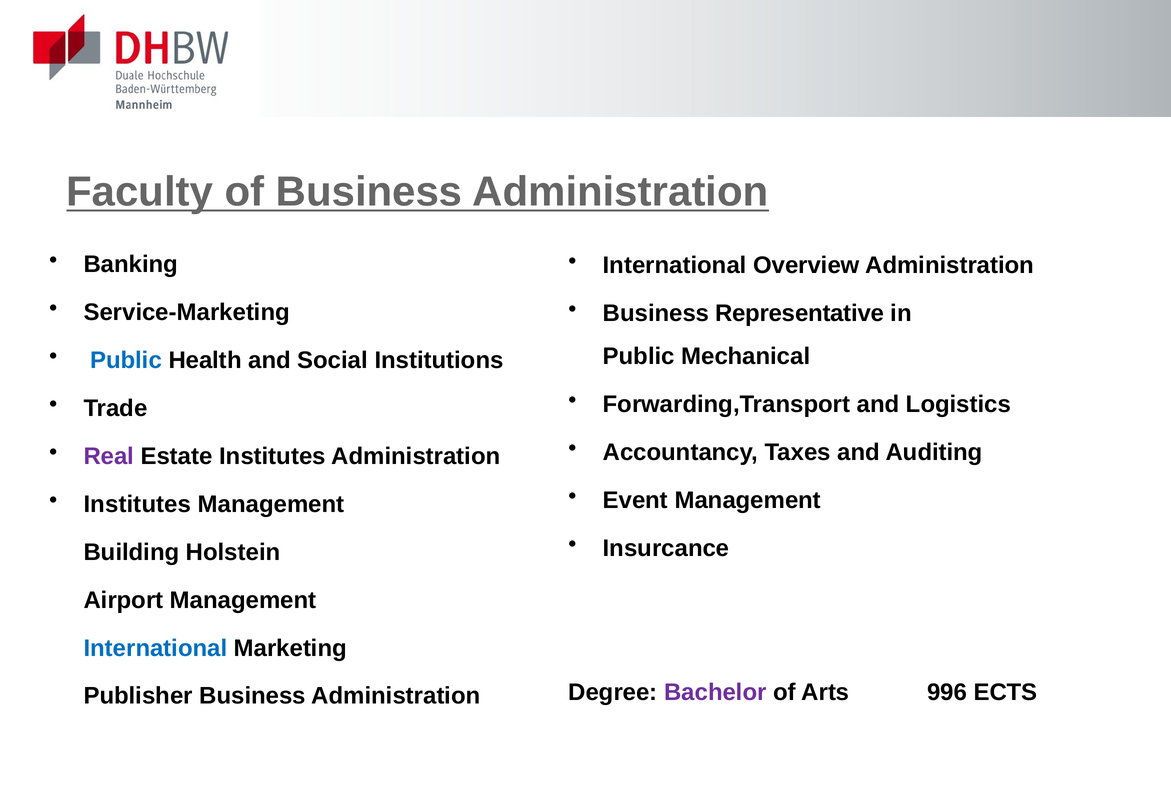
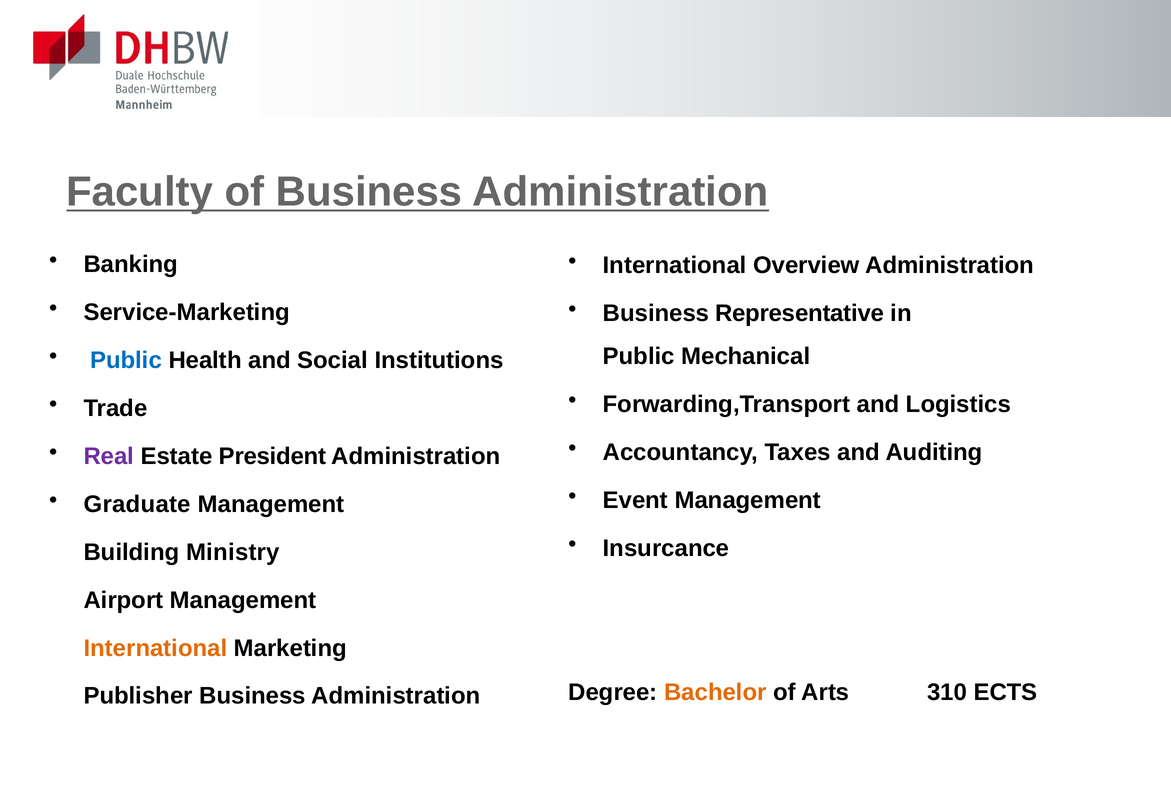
Estate Institutes: Institutes -> President (273, 457)
Institutes: Institutes -> Graduate (137, 505)
Holstein: Holstein -> Ministry (233, 553)
International colour: blue -> orange (155, 649)
Bachelor colour: purple -> orange (715, 693)
996: 996 -> 310 (947, 693)
